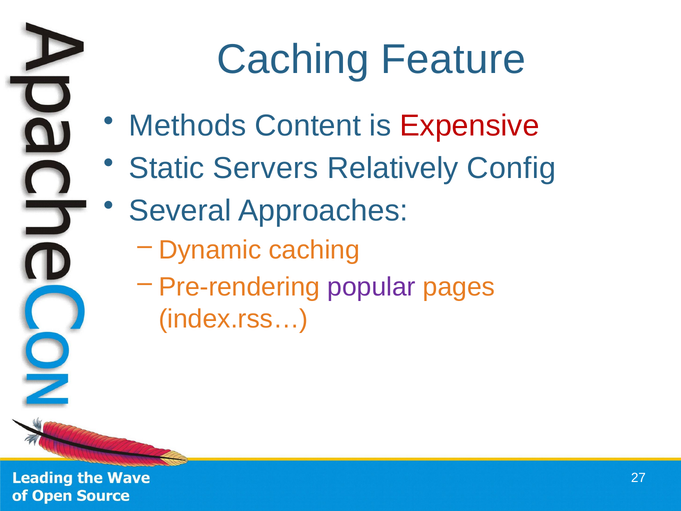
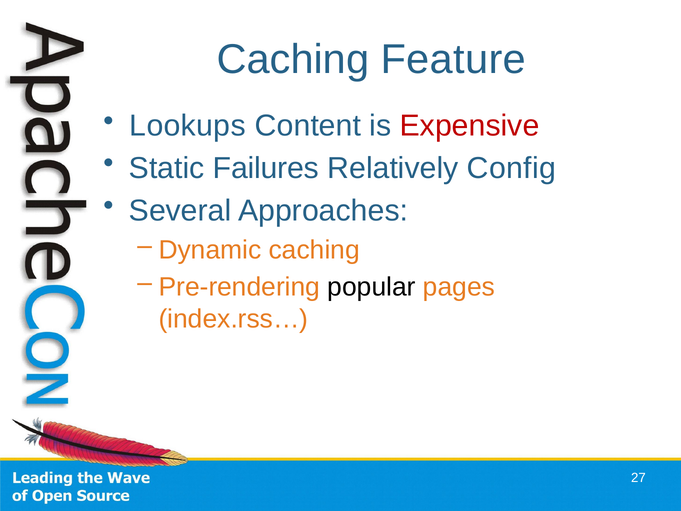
Methods: Methods -> Lookups (188, 126)
Servers: Servers -> Failures (266, 168)
popular colour: purple -> black (372, 287)
